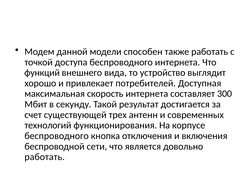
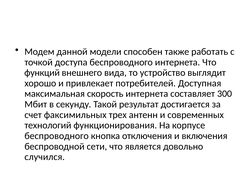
существующей: существующей -> факсимильных (75, 115)
работать: работать -> случился (45, 157)
